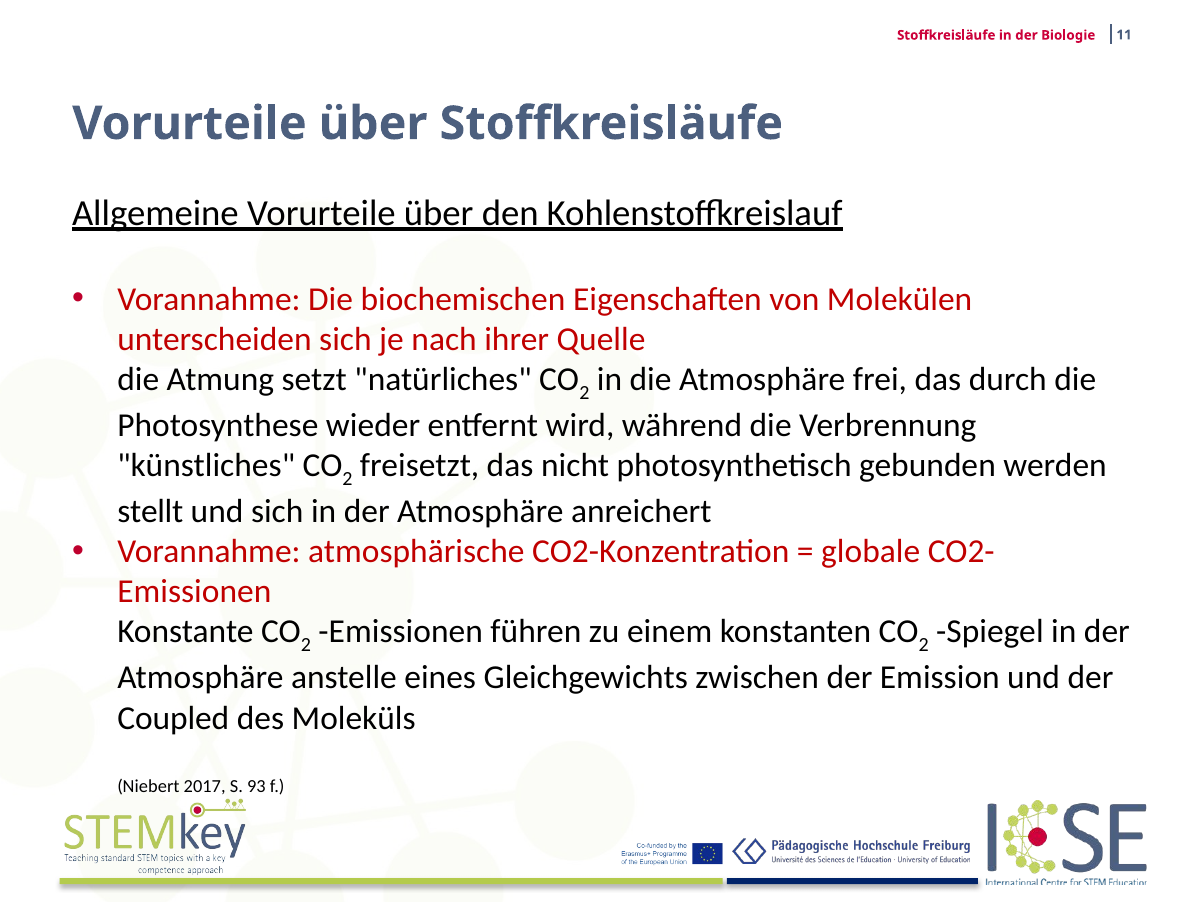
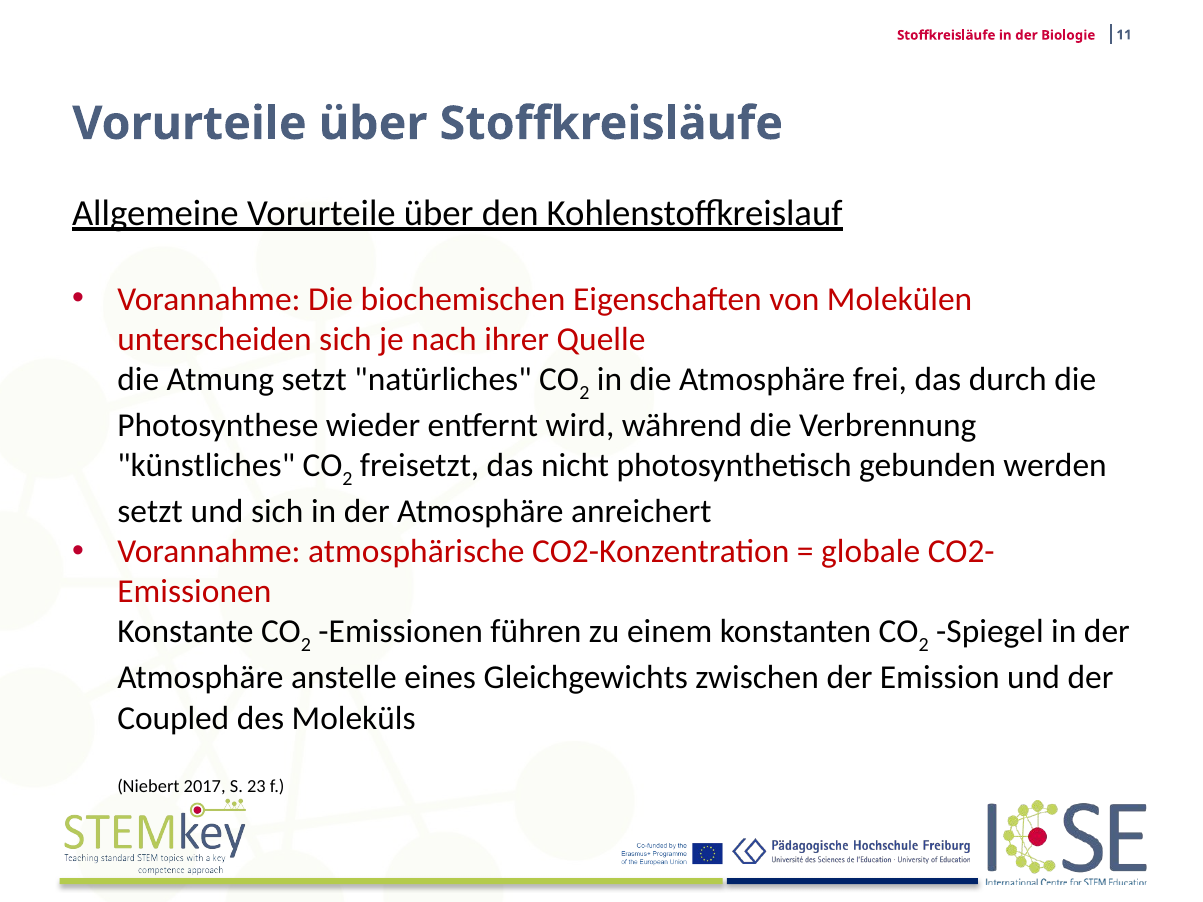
stellt: stellt -> setzt (150, 512)
93: 93 -> 23 (256, 786)
